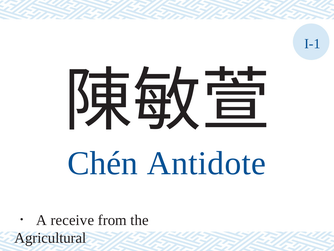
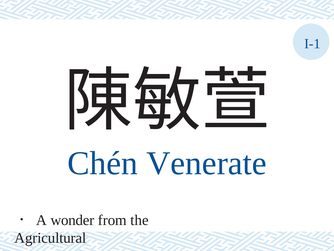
Antidote: Antidote -> Venerate (207, 163)
receive: receive -> wonder (72, 220)
